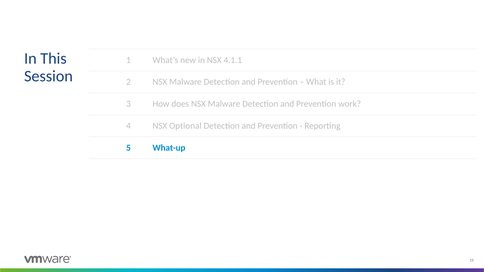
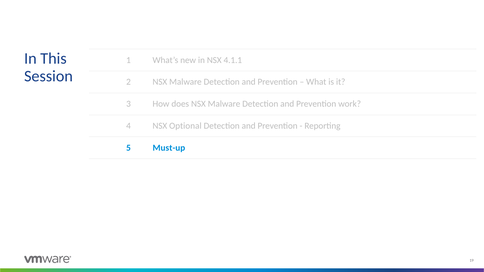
What-up: What-up -> Must-up (169, 148)
